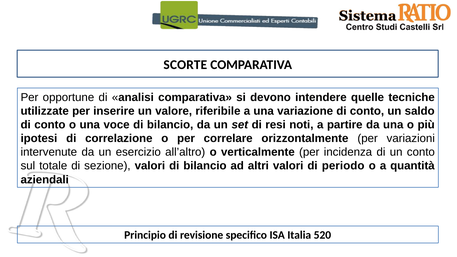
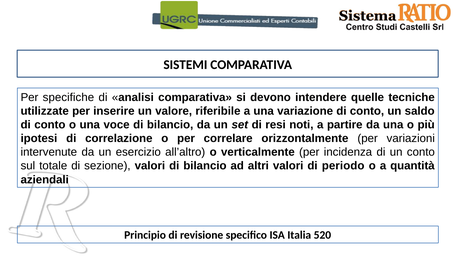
SCORTE: SCORTE -> SISTEMI (185, 65)
opportune: opportune -> specifiche (68, 97)
